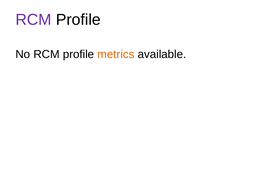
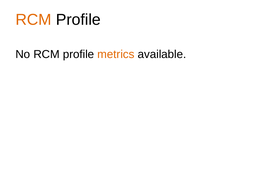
RCM colour: purple -> orange (34, 20)
